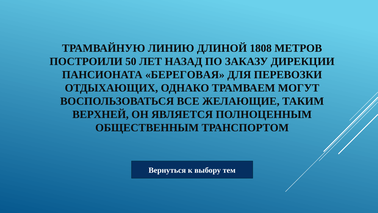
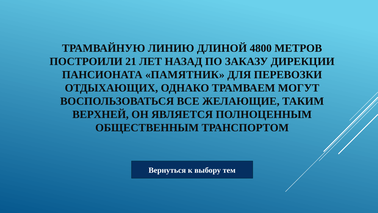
1808: 1808 -> 4800 (261, 48)
50: 50 -> 21 (131, 61)
БЕРЕГОВАЯ: БЕРЕГОВАЯ -> ПАМЯТНИК (185, 75)
